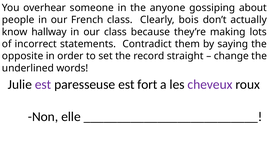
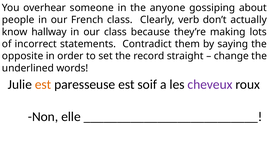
bois: bois -> verb (189, 20)
est colour: purple -> orange (43, 85)
fort: fort -> soif (147, 85)
